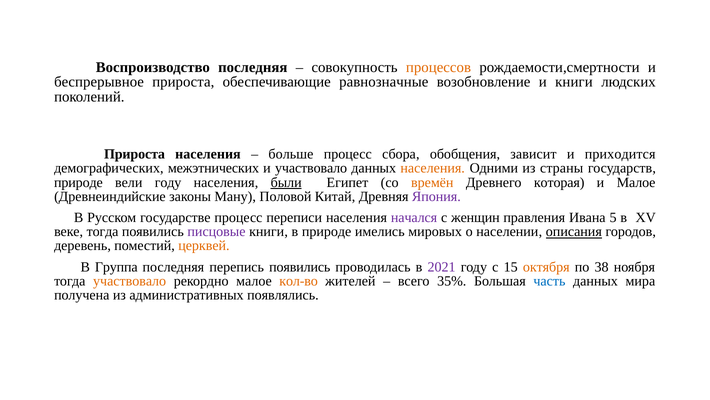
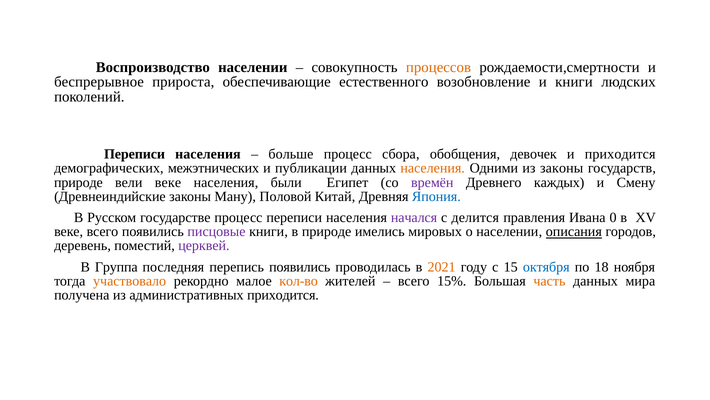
Воспроизводство последняя: последняя -> населении (253, 67)
равнозначные: равнозначные -> естественного (384, 82)
Прироста: Прироста -> Переписи (134, 154)
зависит: зависит -> девочек (534, 154)
и участвовало: участвовало -> публикации (311, 168)
из страны: страны -> законы (562, 168)
вели году: году -> веке (168, 182)
были underline: present -> none (286, 182)
времён colour: orange -> purple (432, 182)
которая: которая -> каждых (559, 182)
и Малое: Малое -> Смену (636, 182)
Япония colour: purple -> blue (436, 196)
женщин: женщин -> делится (475, 217)
5: 5 -> 0 (613, 217)
веке тогда: тогда -> всего (102, 231)
церквей colour: orange -> purple (204, 245)
2021 colour: purple -> orange (442, 267)
октября colour: orange -> blue (546, 267)
38: 38 -> 18 (602, 267)
35%: 35% -> 15% (452, 281)
часть colour: blue -> orange (549, 281)
административных появлялись: появлялись -> приходится (283, 295)
